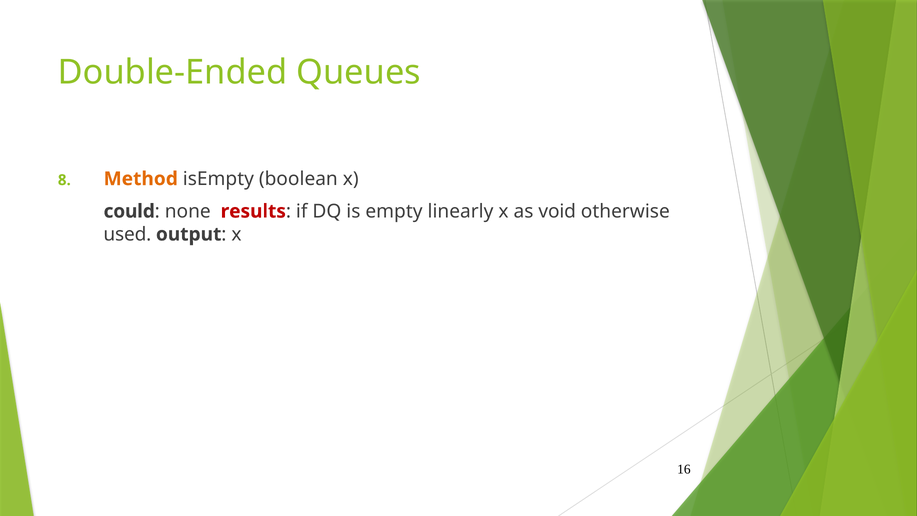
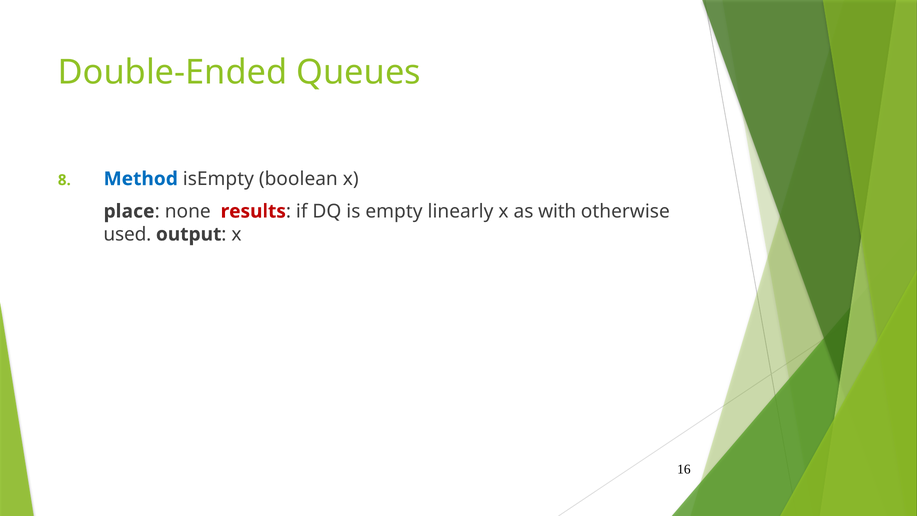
Method colour: orange -> blue (141, 179)
could: could -> place (129, 211)
void: void -> with (557, 211)
